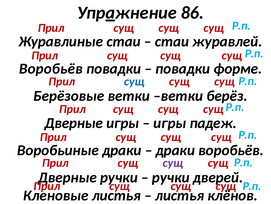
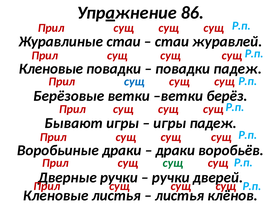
Воробьёв: Воробьёв -> Кленовые (51, 68)
повадки форме: форме -> падеж (238, 68)
Дверные: Дверные -> Бывают (74, 123)
сущ colour: purple -> green (173, 162)
